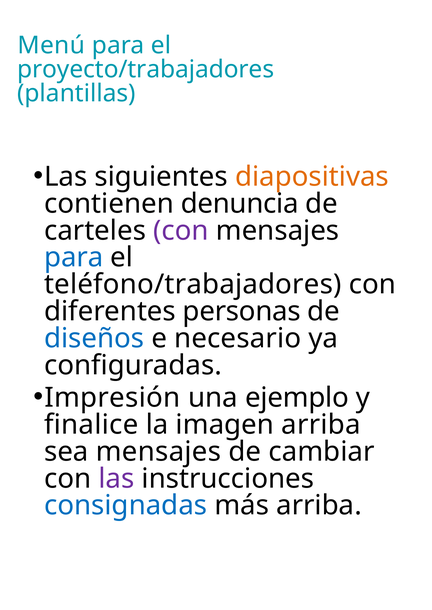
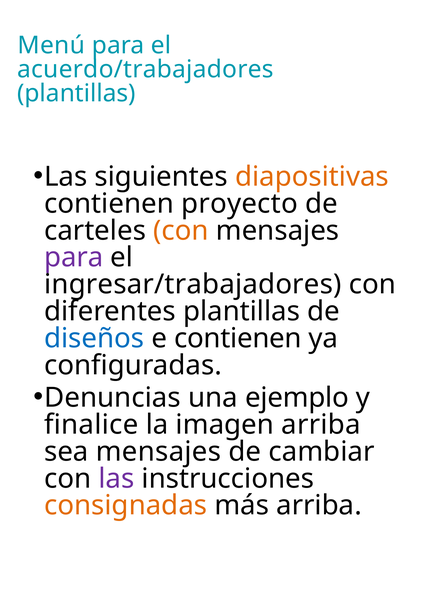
proyecto/trabajadores: proyecto/trabajadores -> acuerdo/trabajadores (145, 69)
denuncia: denuncia -> proyecto (239, 203)
con colour: purple -> orange (181, 230)
para colour: blue -> purple (74, 257)
teléfono/trabajadores: teléfono/trabajadores -> ingresar/trabajadores (193, 284)
diferentes personas: personas -> plantillas (242, 311)
e necesario: necesario -> contienen (238, 338)
Impresión: Impresión -> Denuncias (112, 397)
consignadas colour: blue -> orange (126, 505)
